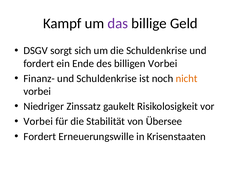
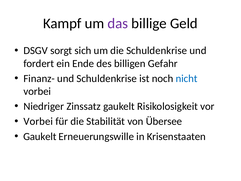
billigen Vorbei: Vorbei -> Gefahr (163, 63)
nicht colour: orange -> blue (187, 78)
Fordert: Fordert -> Gaukelt (40, 136)
